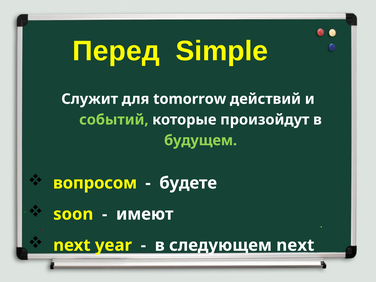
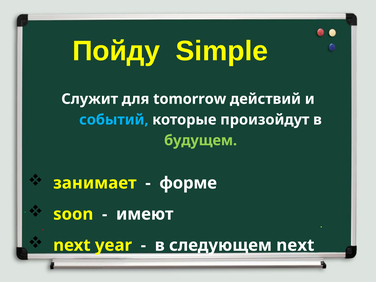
Перед: Перед -> Пойду (116, 51)
событий colour: light green -> light blue (114, 120)
вопросом: вопросом -> занимает (95, 183)
будете: будете -> форме (188, 183)
